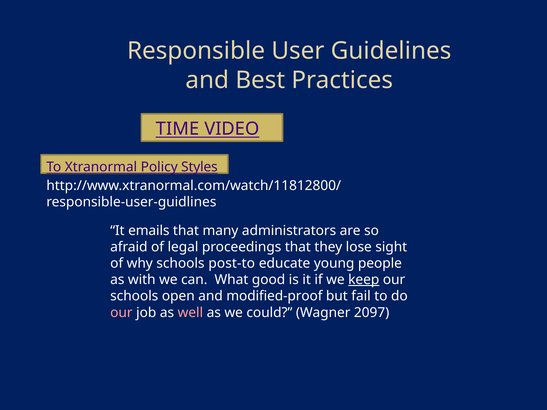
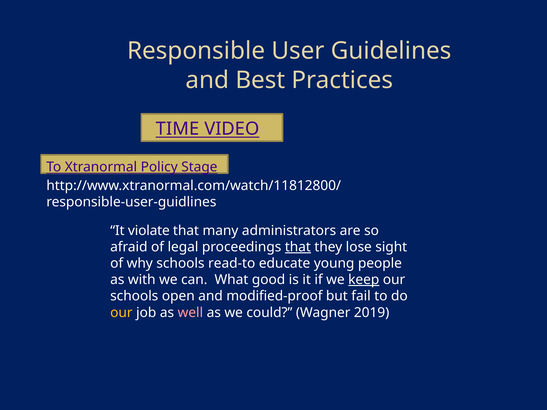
Styles: Styles -> Stage (199, 167)
emails: emails -> violate (149, 231)
that underline: none -> present (298, 247)
post-to: post-to -> read-to (232, 263)
our colour: pink -> yellow (121, 313)
2097: 2097 -> 2019 (372, 313)
